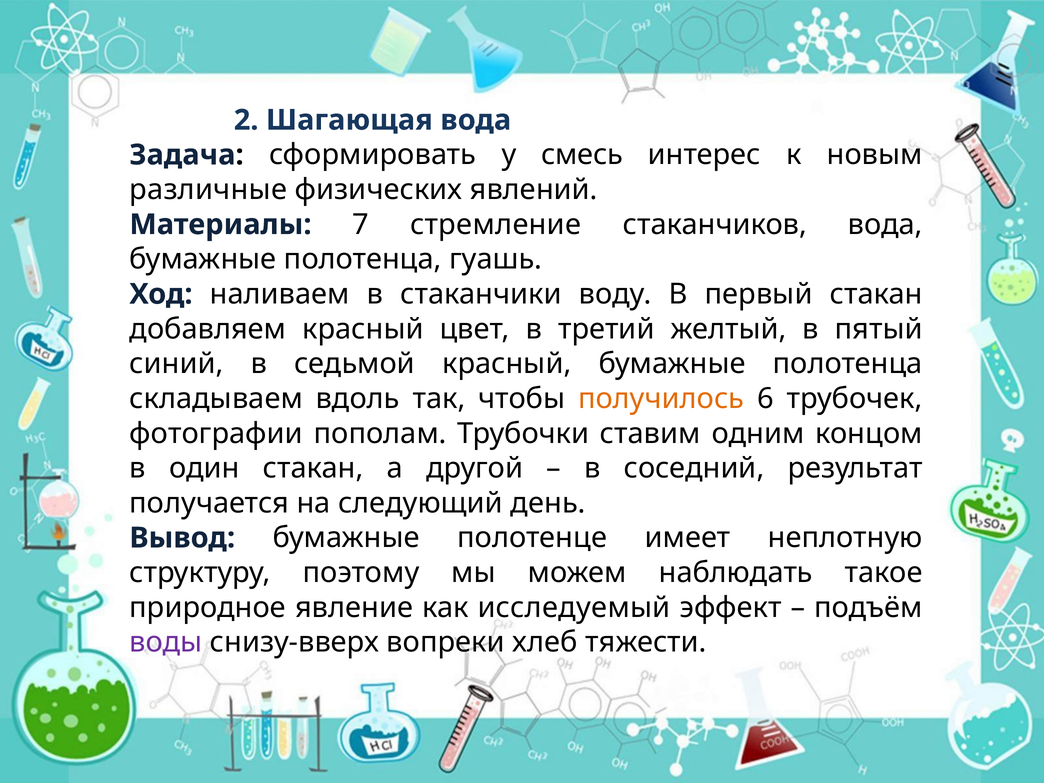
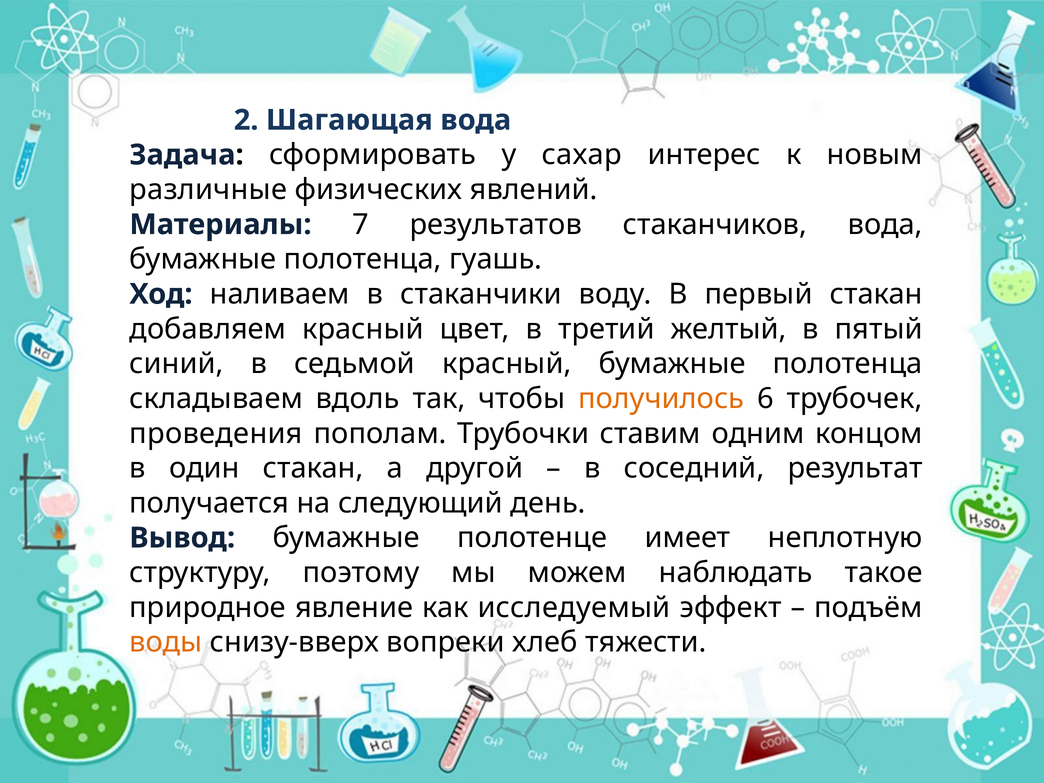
смесь: смесь -> сахар (582, 155)
стремление: стремление -> результатов (496, 225)
фотографии: фотографии -> проведения (216, 433)
воды colour: purple -> orange (166, 642)
